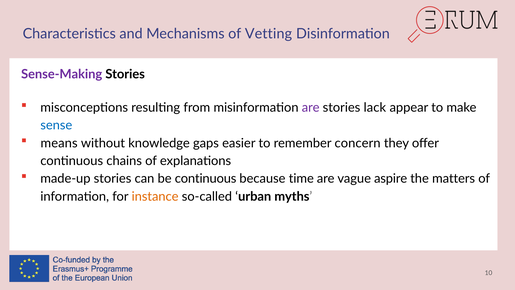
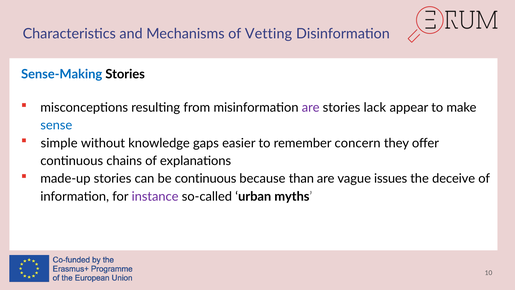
Sense-Making colour: purple -> blue (62, 74)
means: means -> simple (59, 143)
time: time -> than (301, 178)
aspire: aspire -> issues (391, 178)
matters: matters -> deceive (454, 178)
instance colour: orange -> purple (155, 196)
